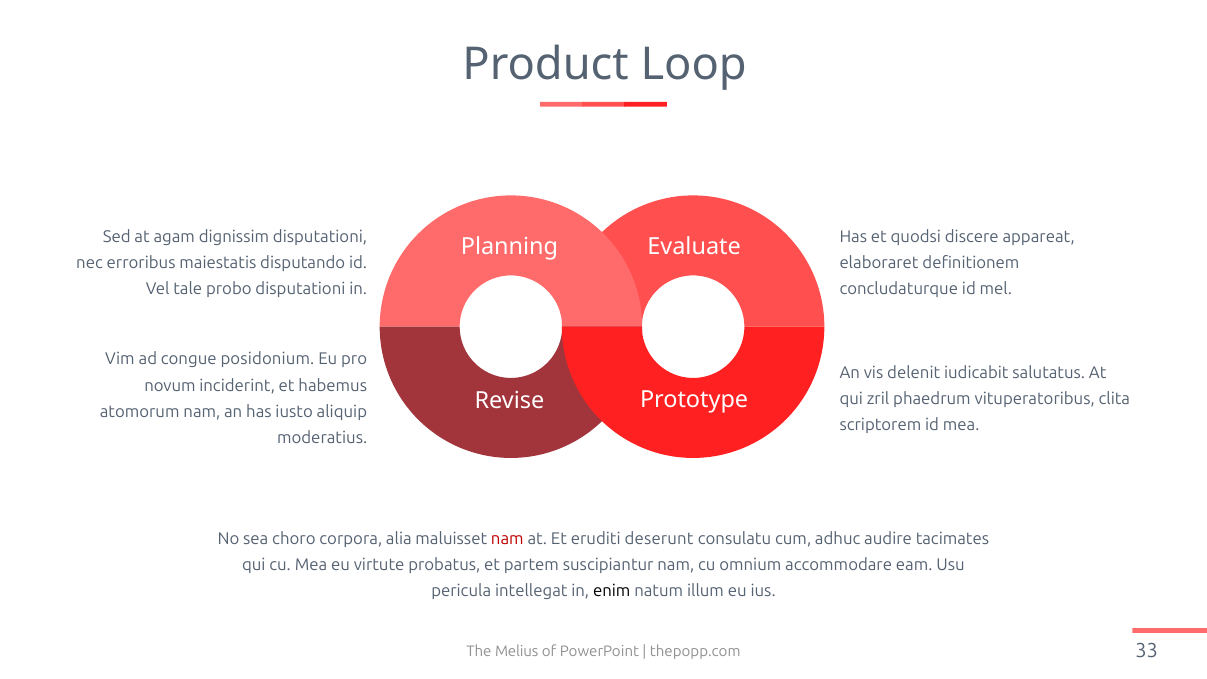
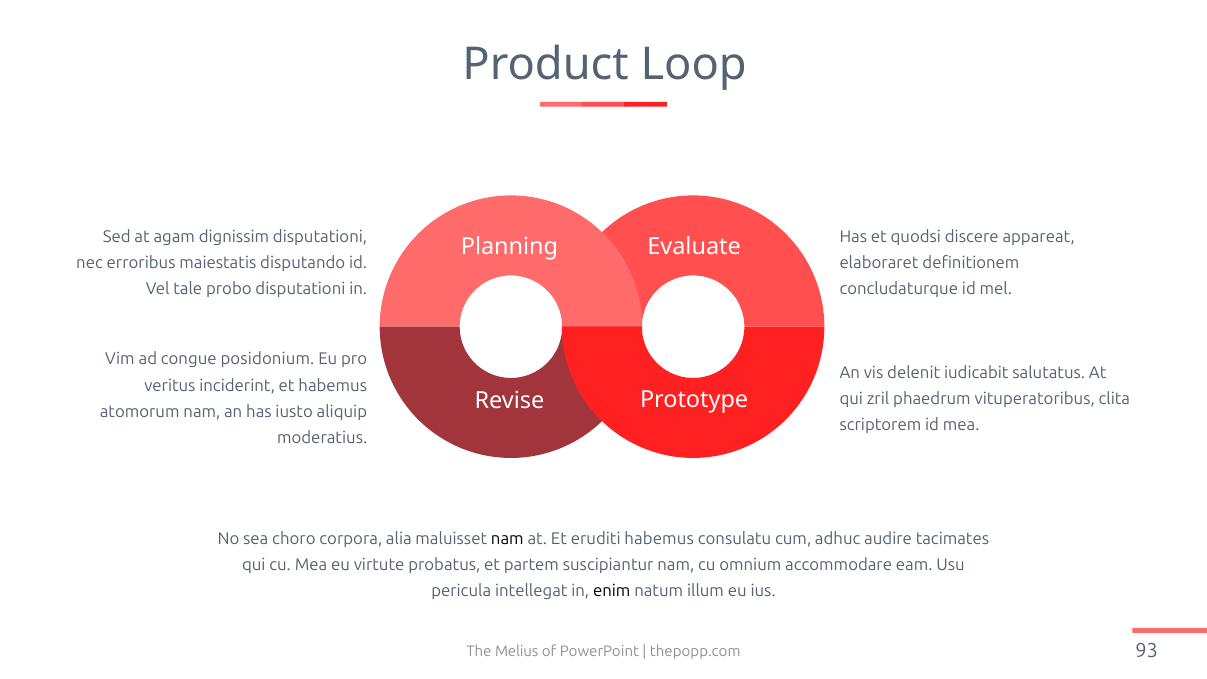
novum: novum -> veritus (170, 385)
nam colour: red -> black (507, 539)
eruditi deserunt: deserunt -> habemus (659, 539)
33: 33 -> 93 (1147, 651)
